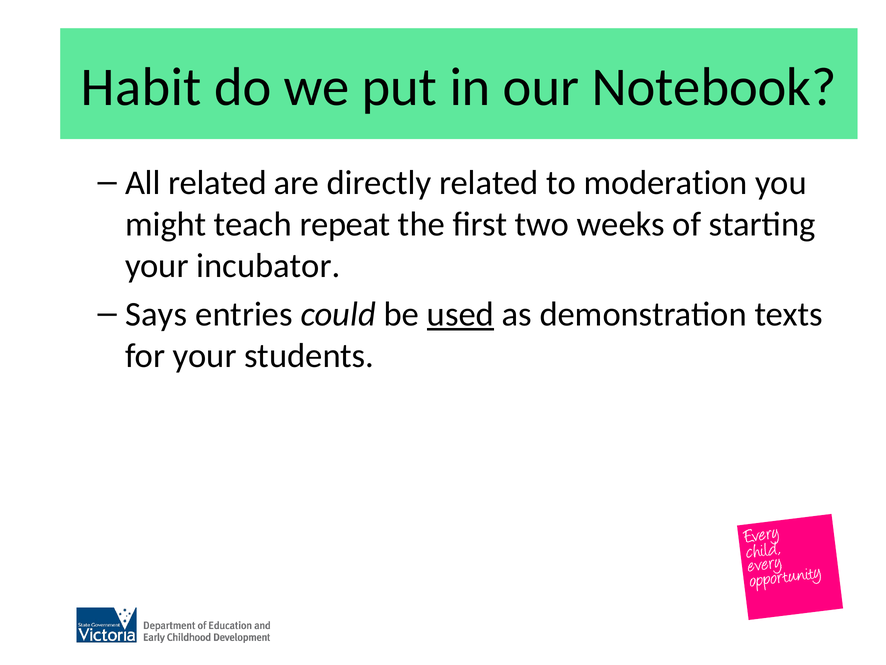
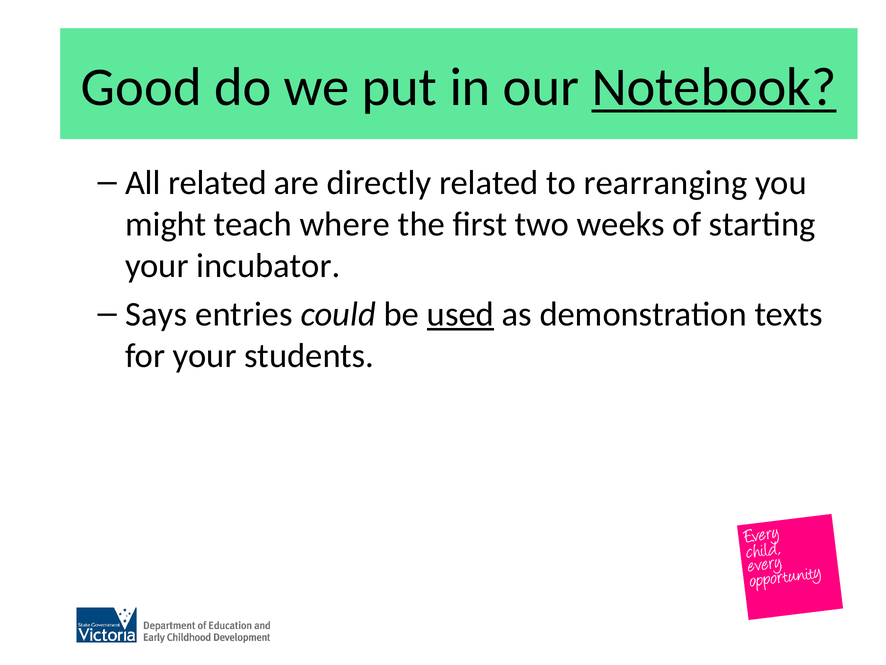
Habit: Habit -> Good (141, 87)
Notebook underline: none -> present (714, 87)
moderation: moderation -> rearranging (665, 183)
repeat: repeat -> where (345, 224)
